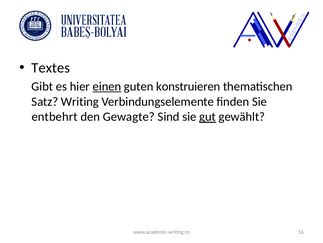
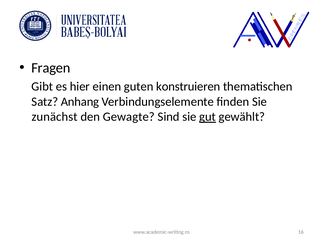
Textes: Textes -> Fragen (51, 68)
einen underline: present -> none (107, 86)
Writing: Writing -> Anhang (80, 101)
entbehrt: entbehrt -> zunächst (55, 116)
